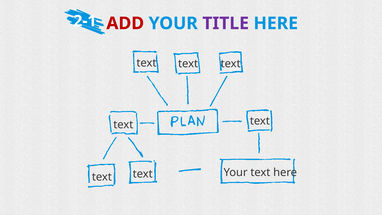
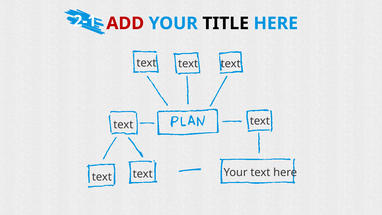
TITLE colour: purple -> black (226, 23)
